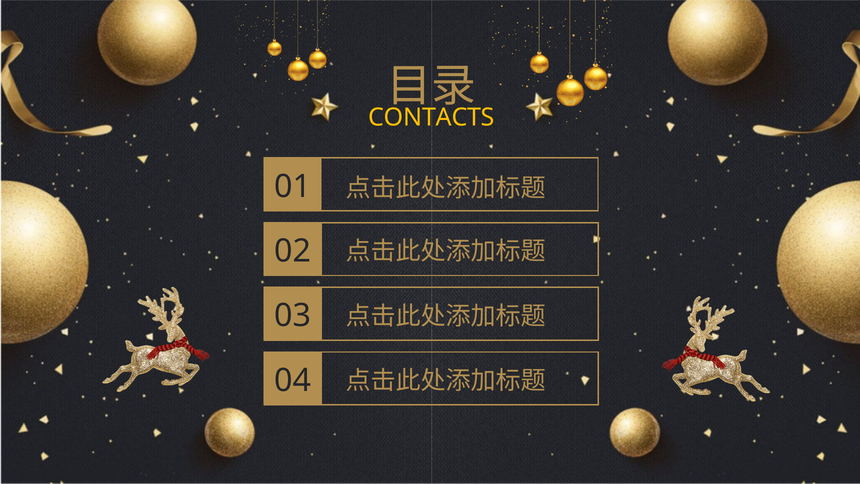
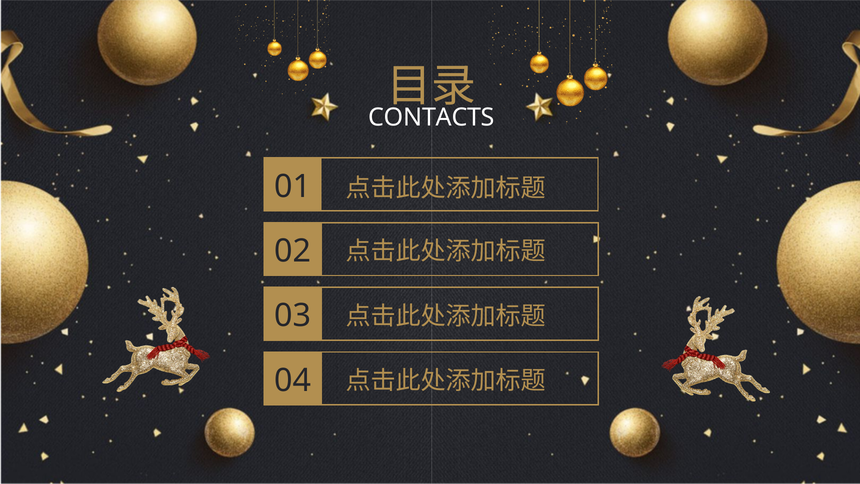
CONTACTS colour: yellow -> white (432, 118)
